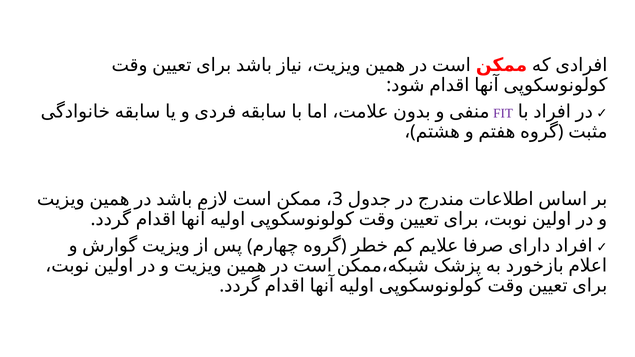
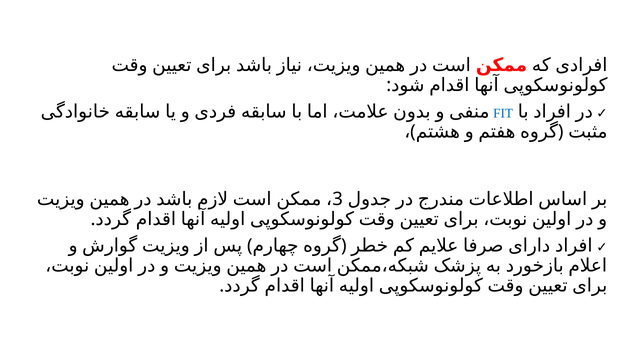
FIT colour: purple -> blue (503, 114)
